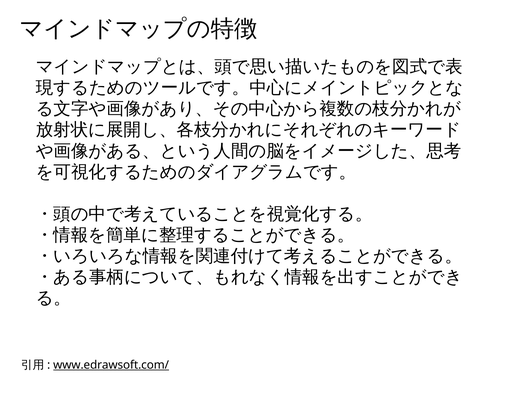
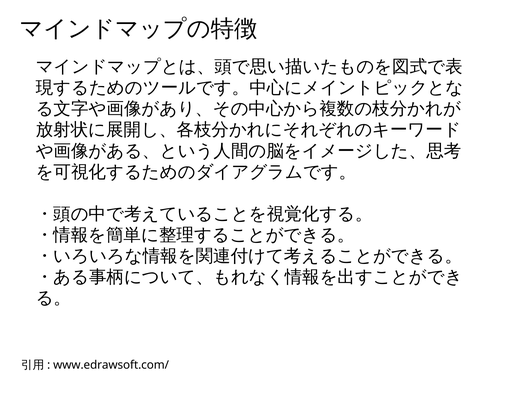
www.edrawsoft.com/ underline: present -> none (111, 365)
